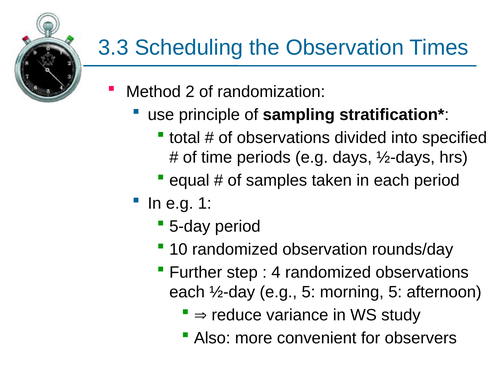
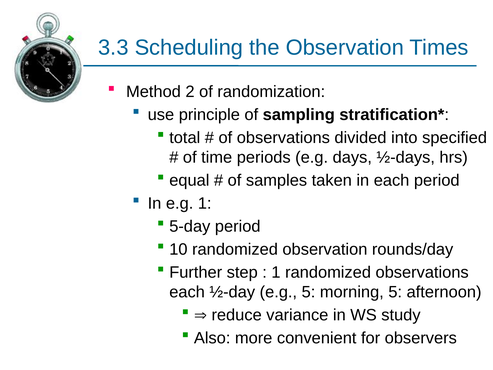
4: 4 -> 1 (276, 272)
